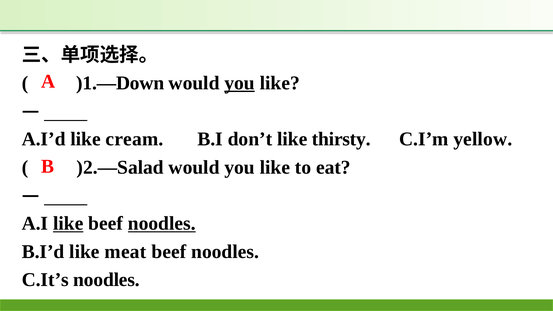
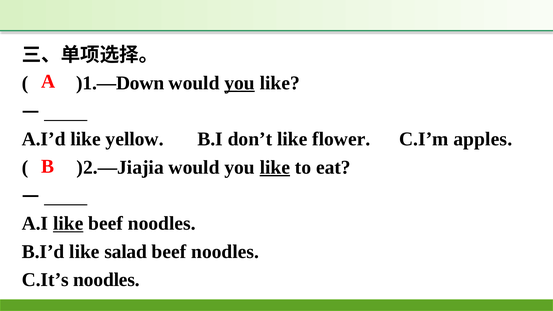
cream: cream -> yellow (135, 139)
thirsty: thirsty -> flower (341, 139)
yellow: yellow -> apples (483, 139)
)2.—Salad: )2.—Salad -> )2.—Jiajia (120, 167)
like underline: none -> present (275, 167)
noodles underline: present -> none (162, 223)
meat: meat -> salad (126, 252)
